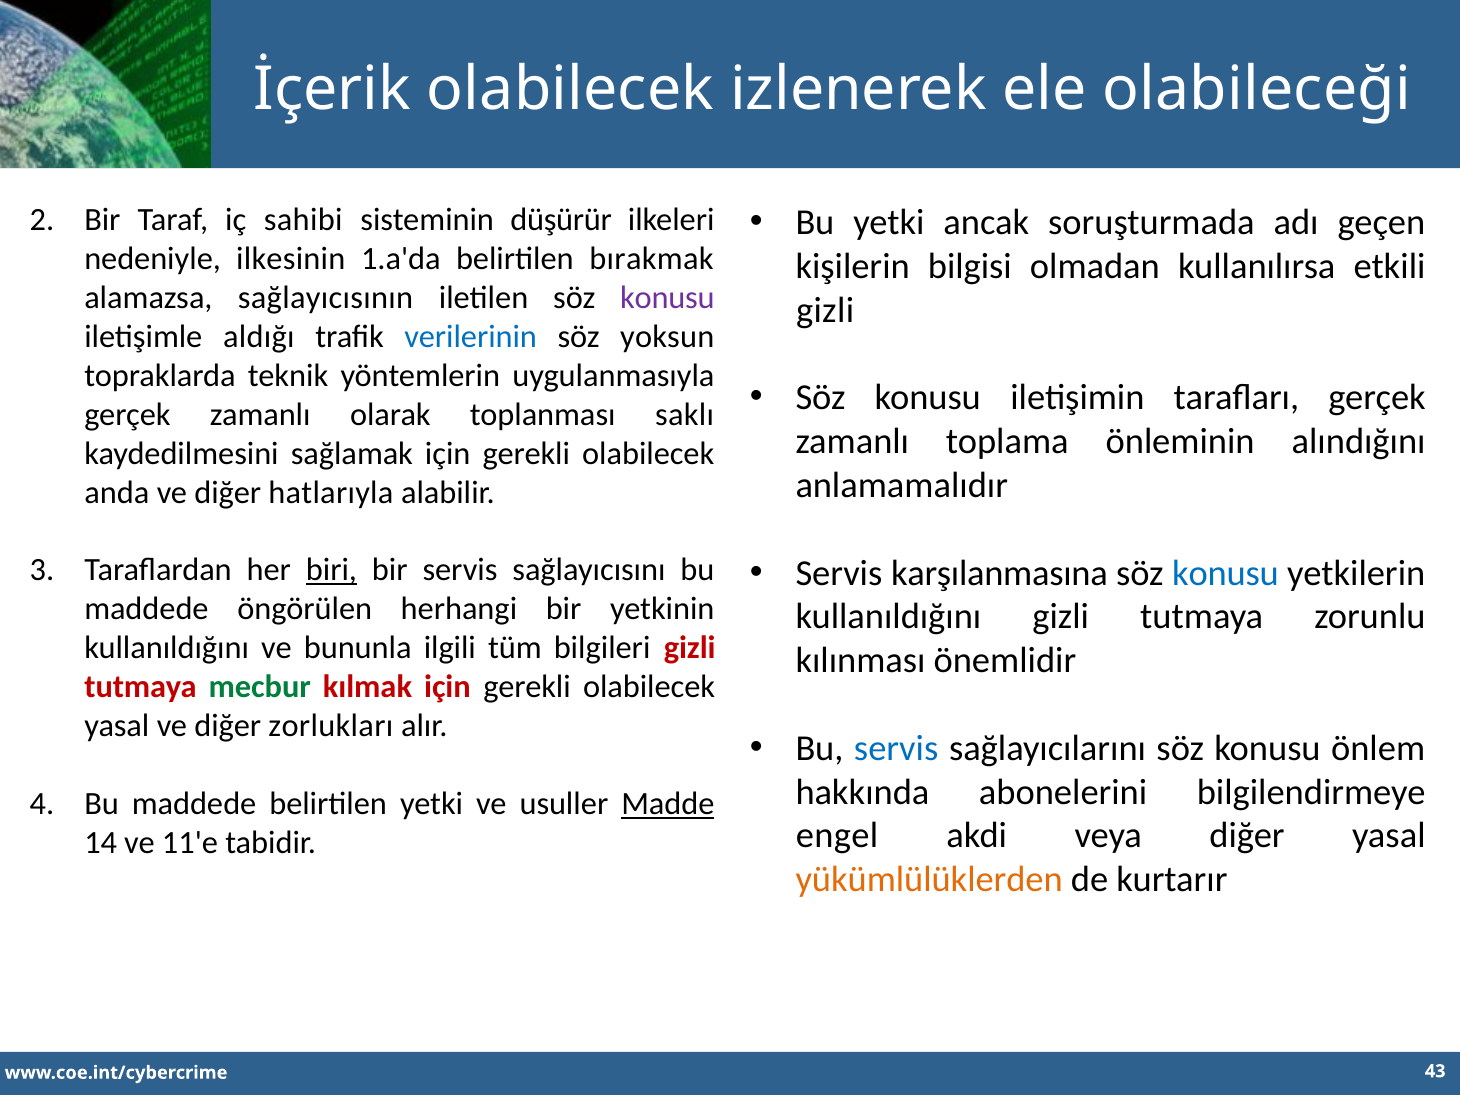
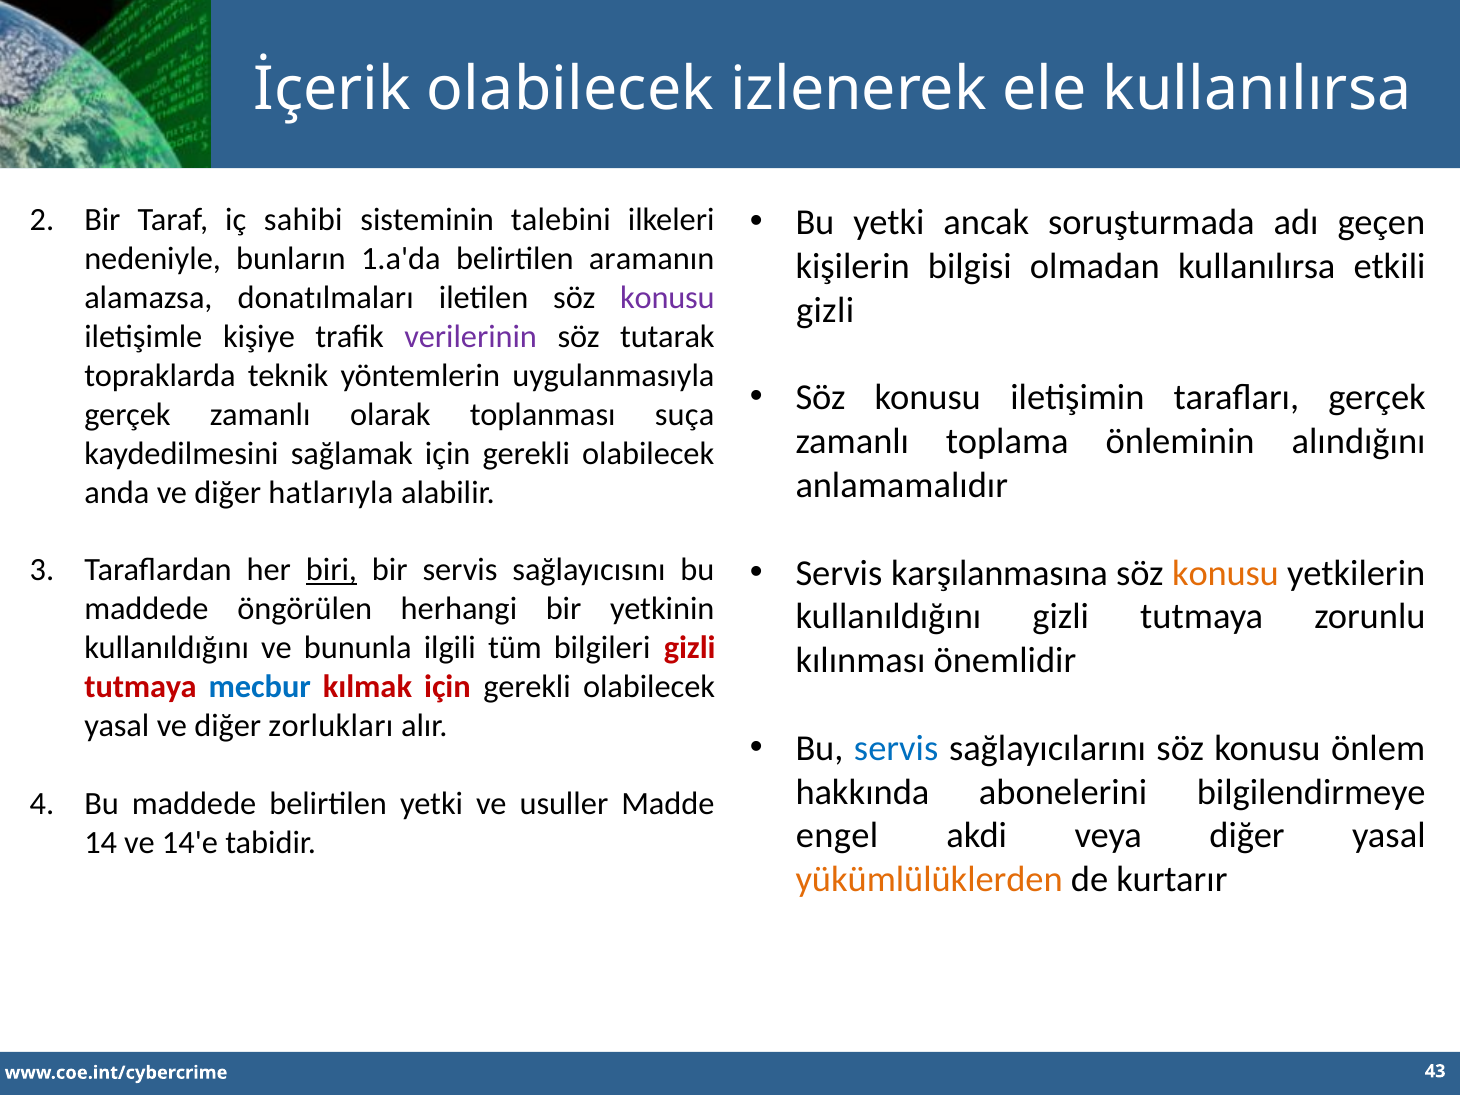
ele olabileceği: olabileceği -> kullanılırsa (1257, 89)
düşürür: düşürür -> talebini (561, 220)
ilkesinin: ilkesinin -> bunların (291, 259)
bırakmak: bırakmak -> aramanın (652, 259)
sağlayıcısının: sağlayıcısının -> donatılmaları (326, 298)
aldığı: aldığı -> kişiye (259, 337)
verilerinin colour: blue -> purple (471, 337)
yoksun: yoksun -> tutarak (667, 337)
saklı: saklı -> suça (685, 415)
konusu colour: blue -> orange (1226, 573)
mecbur colour: green -> blue (260, 687)
Madde underline: present -> none (668, 804)
11'e: 11'e -> 14'e (190, 843)
